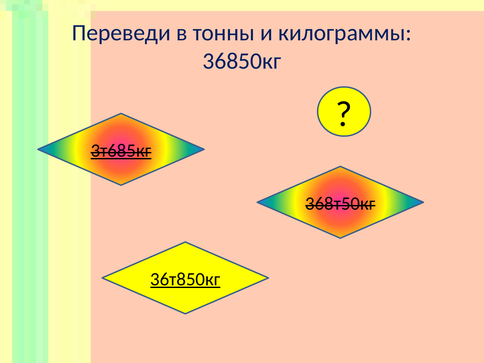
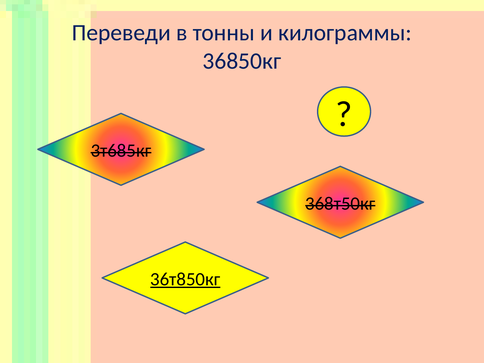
3т685кг underline: present -> none (121, 151)
